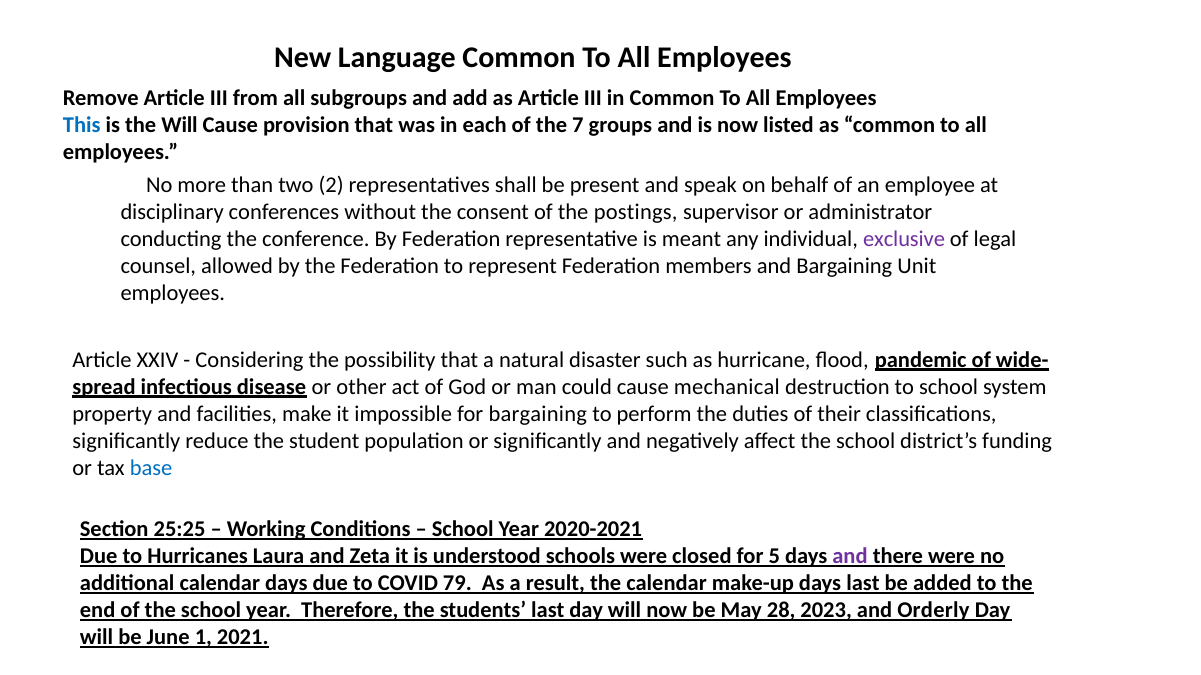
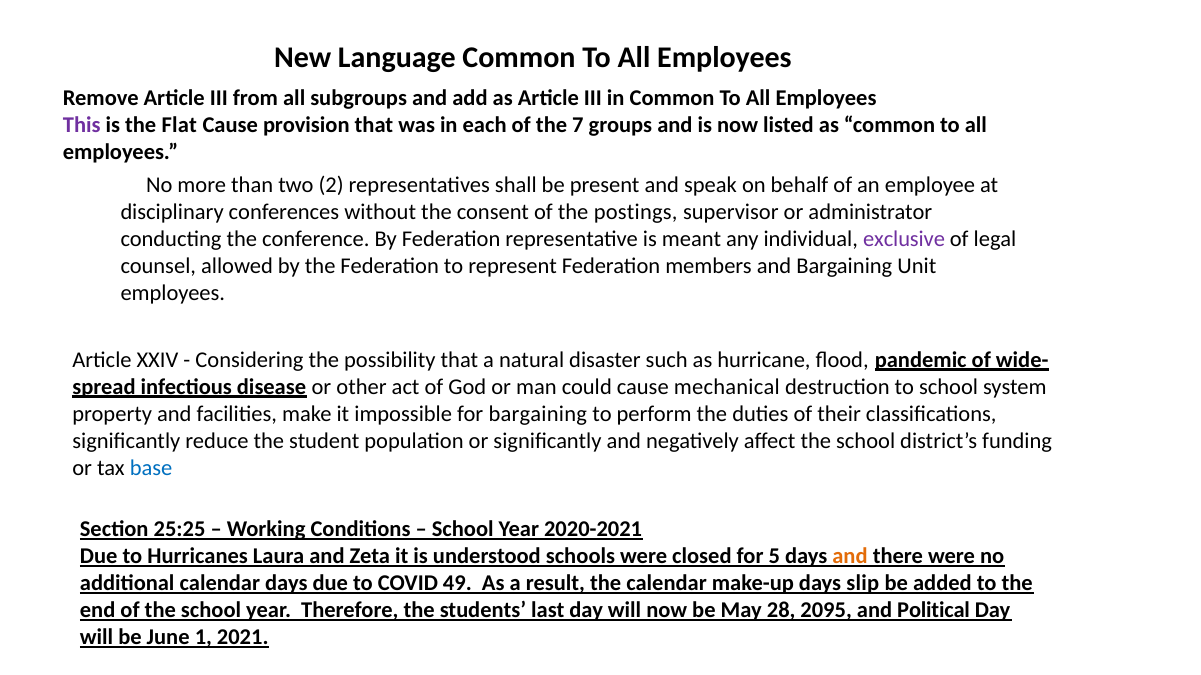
This colour: blue -> purple (82, 125)
the Will: Will -> Flat (179, 125)
and colour: purple -> orange (850, 557)
79: 79 -> 49 (457, 584)
days last: last -> slip (863, 584)
2023: 2023 -> 2095 (826, 611)
Orderly: Orderly -> Political (934, 611)
